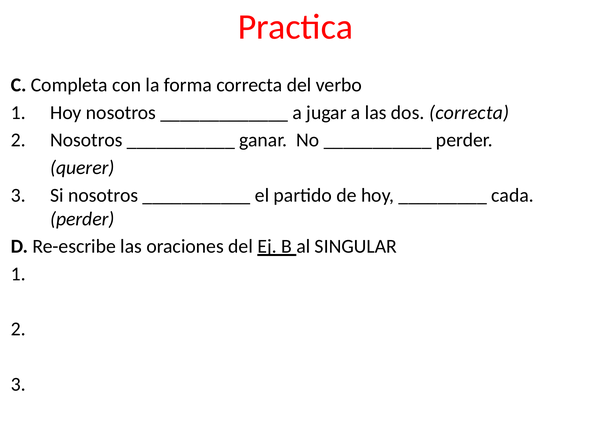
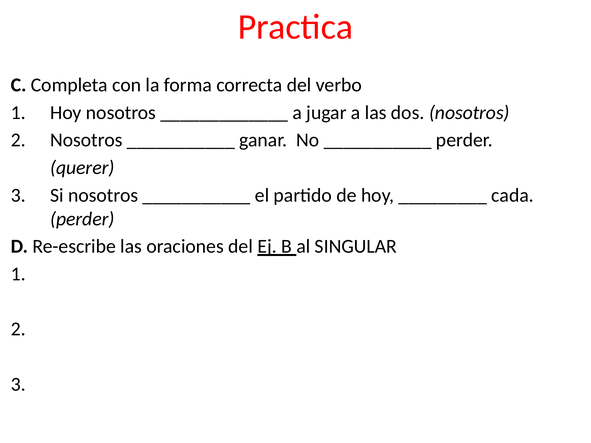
dos correcta: correcta -> nosotros (469, 113)
